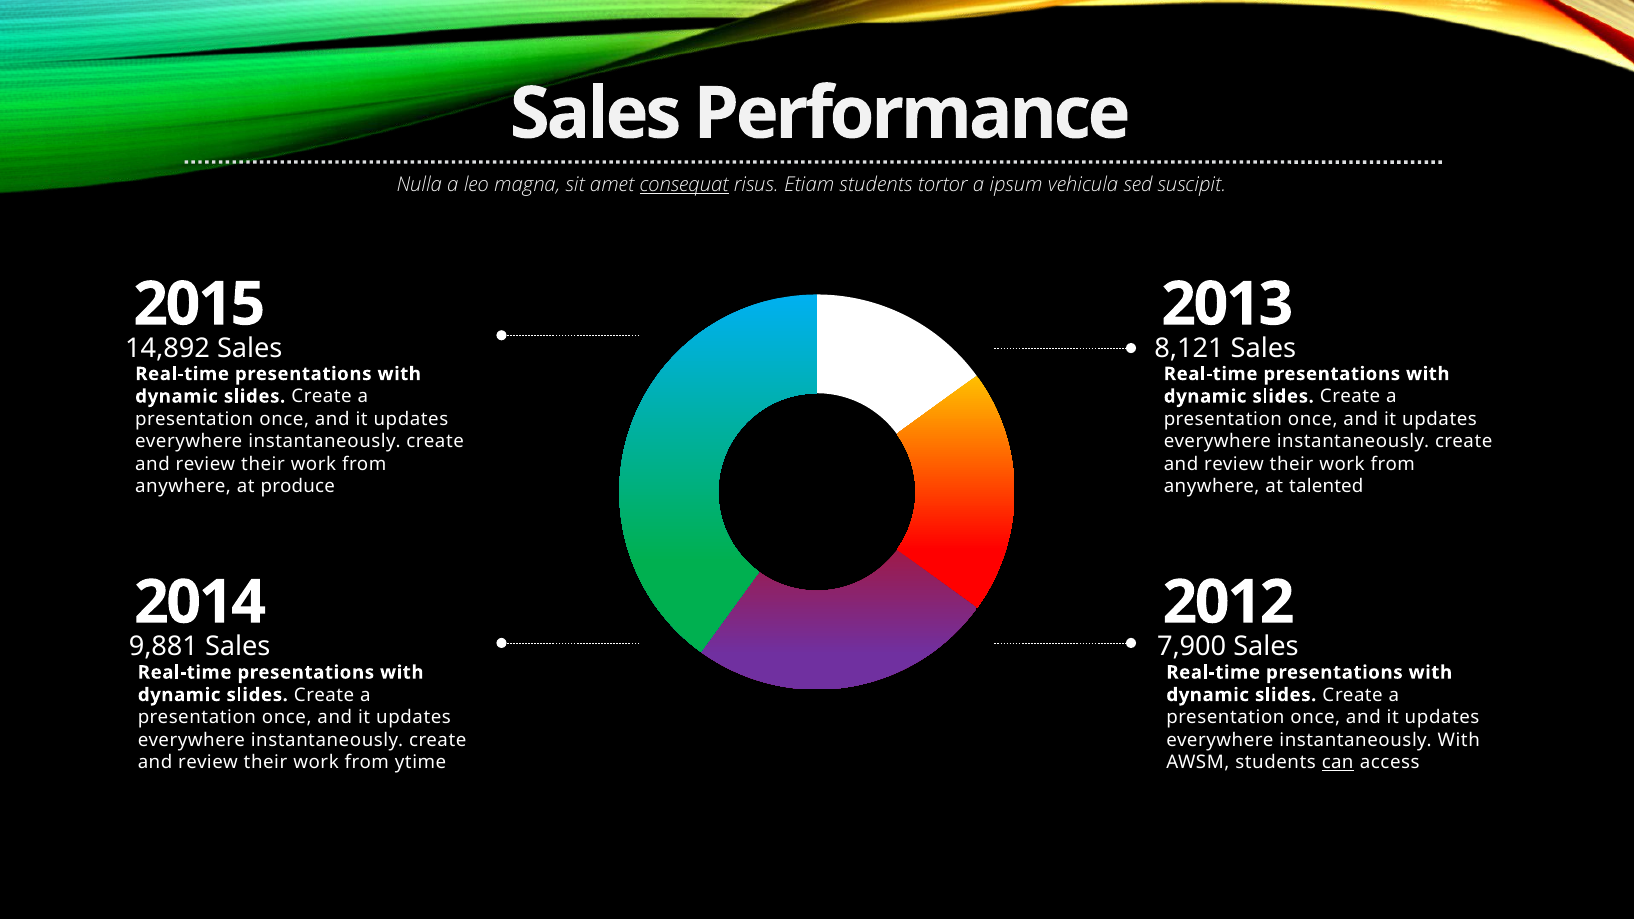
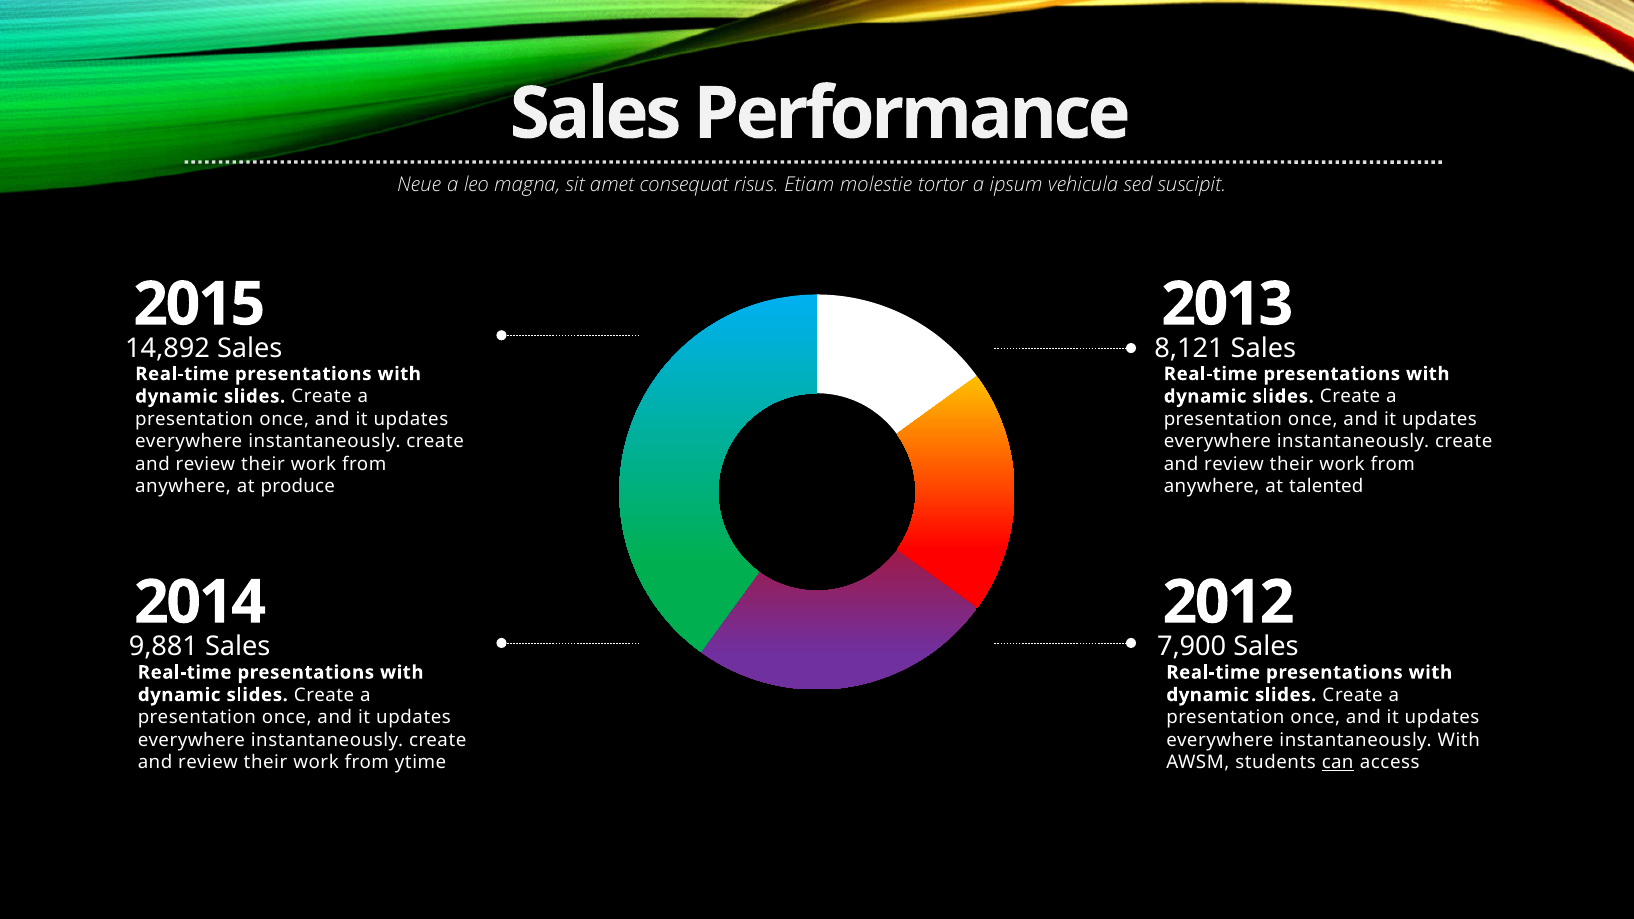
Nulla: Nulla -> Neue (419, 184)
consequat underline: present -> none (684, 184)
Etiam students: students -> molestie (876, 184)
